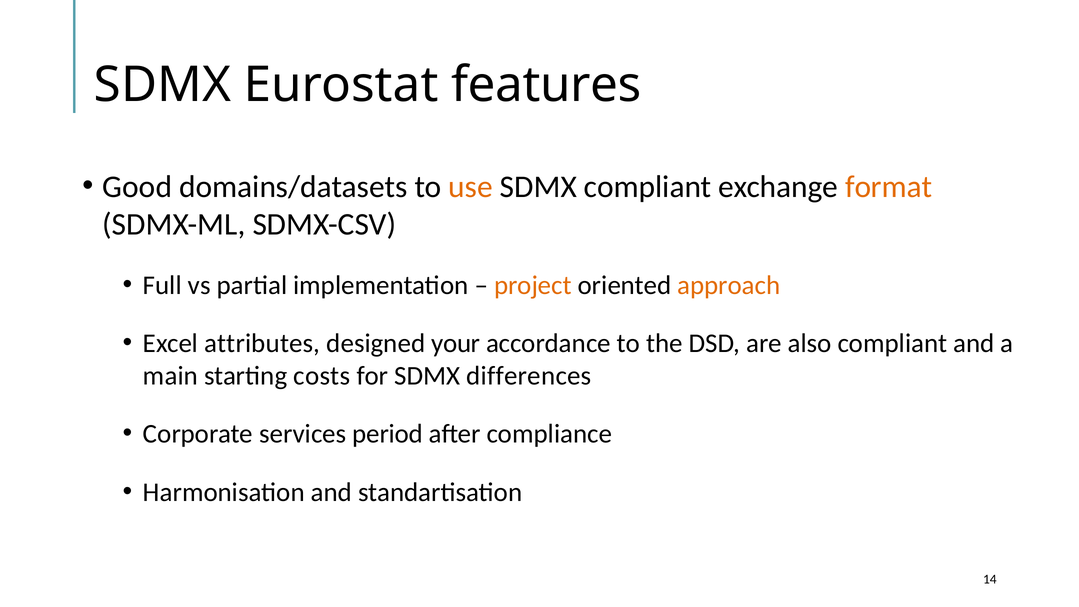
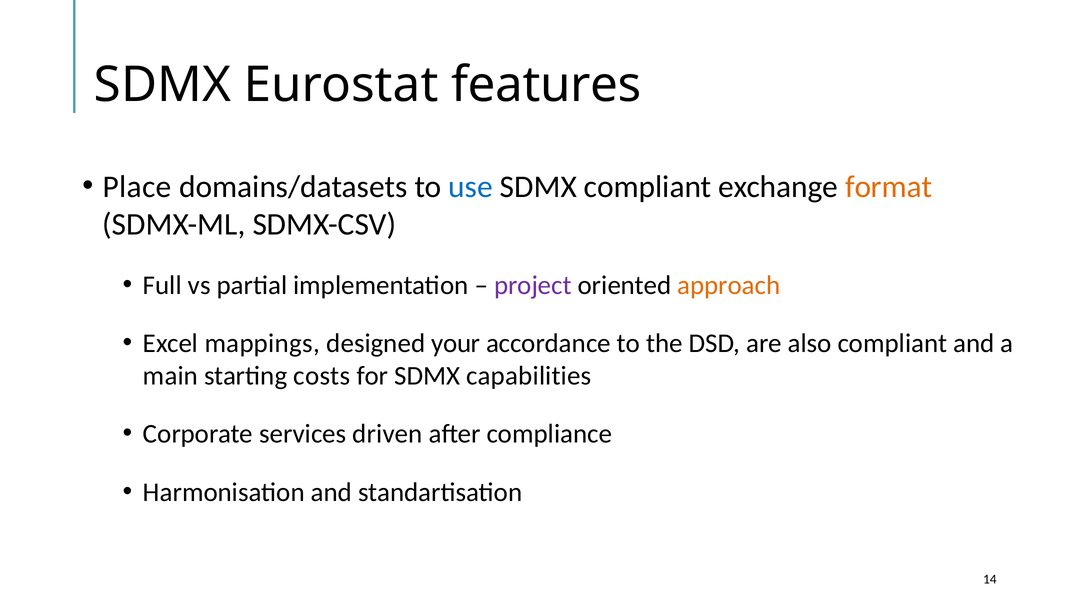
Good: Good -> Place (137, 187)
use colour: orange -> blue (471, 187)
project colour: orange -> purple (533, 285)
attributes: attributes -> mappings (262, 343)
differences: differences -> capabilities (529, 376)
period: period -> driven (388, 434)
